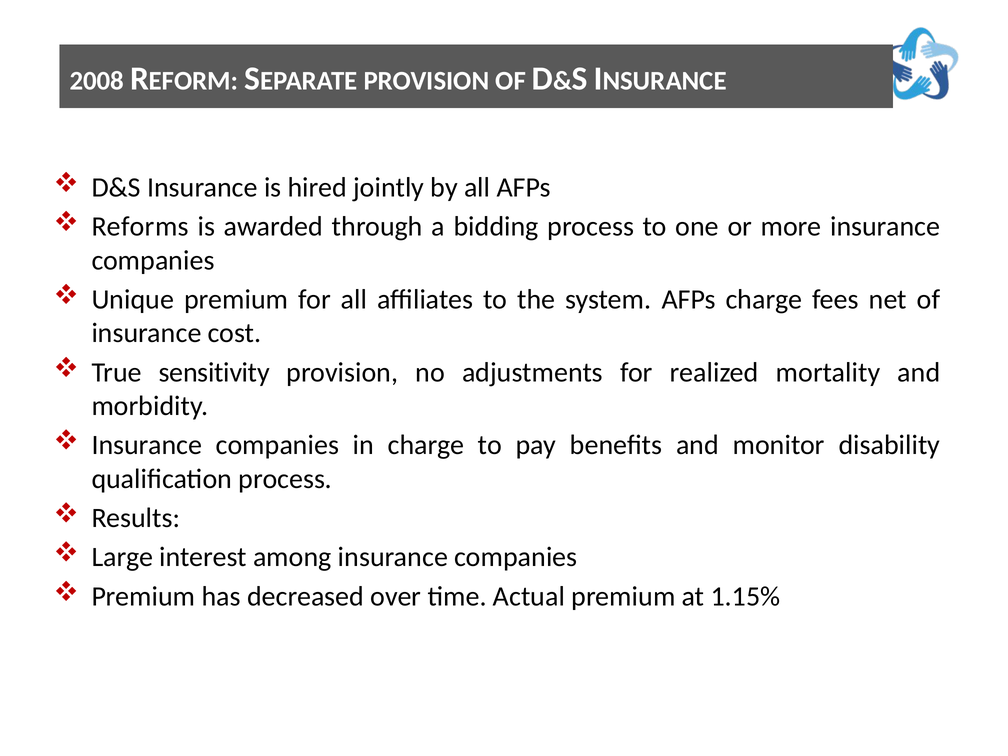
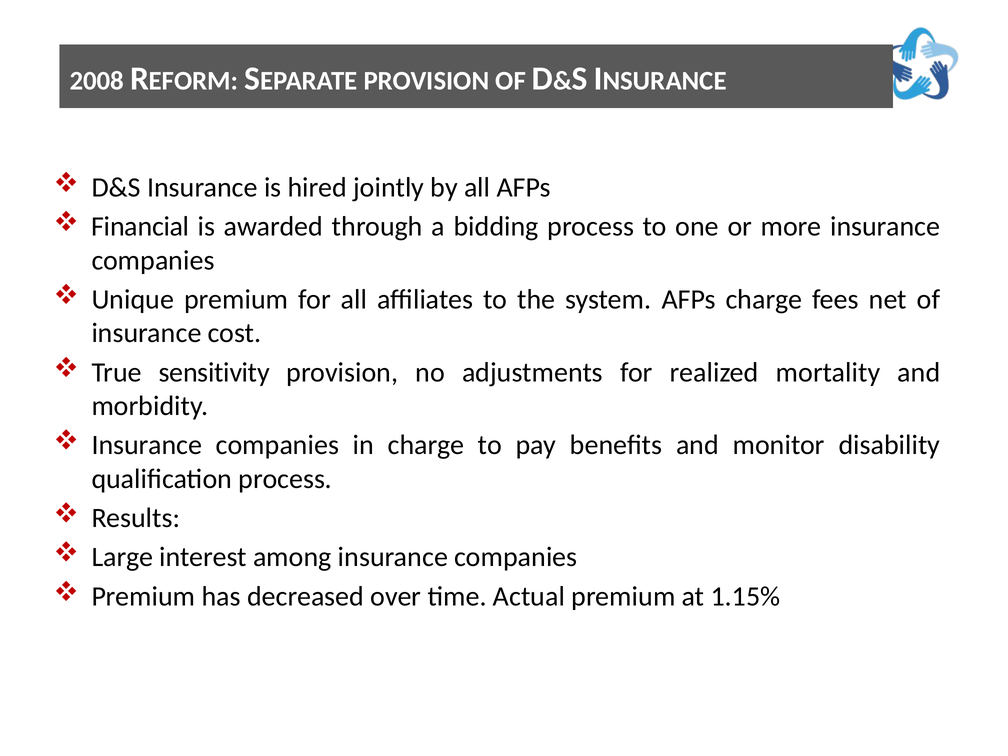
Reforms: Reforms -> Financial (140, 227)
